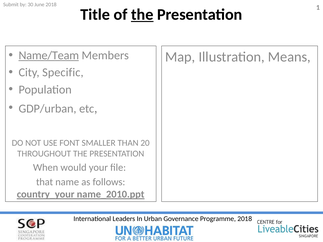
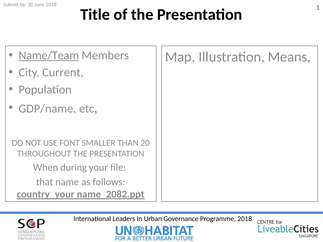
the underline: present -> none (142, 15)
Specific: Specific -> Current (63, 73)
GDP/urban: GDP/urban -> GDP/name (47, 109)
would: would -> during (74, 168)
name_2010.ppt: name_2010.ppt -> name_2082.ppt (111, 194)
